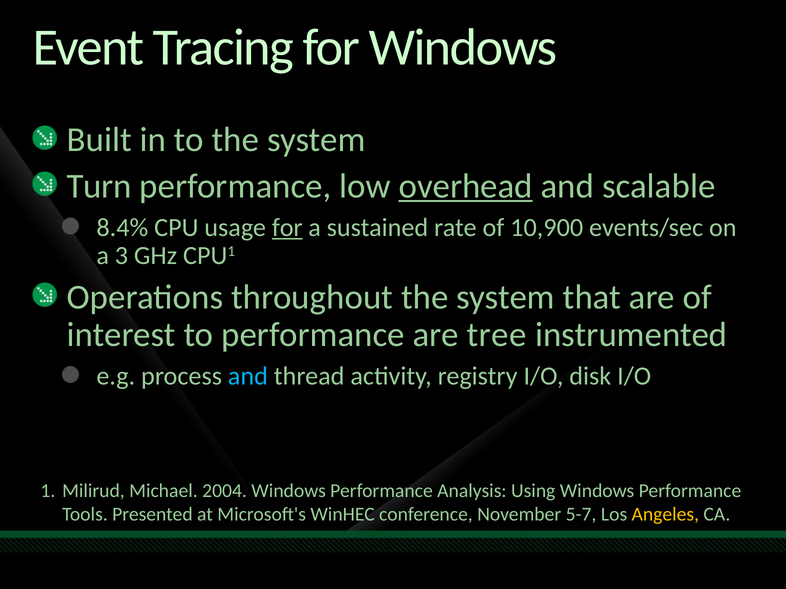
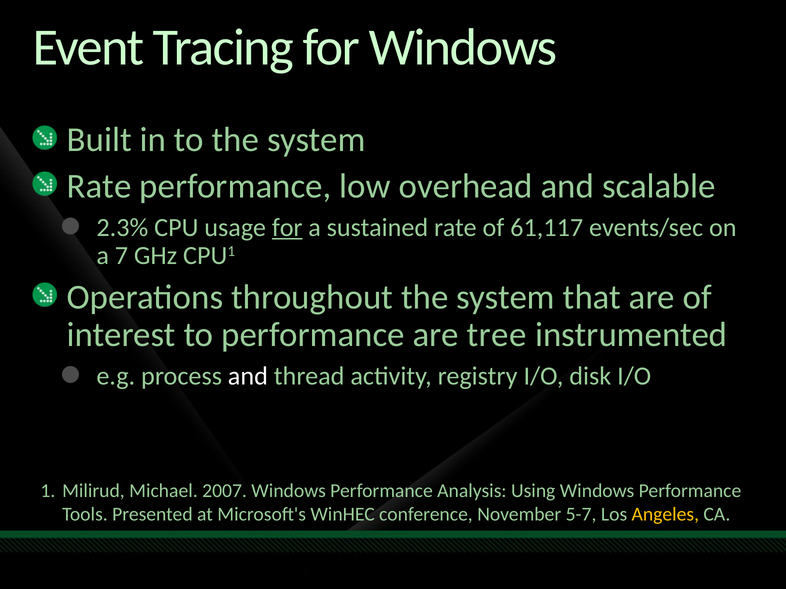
Turn: Turn -> Rate (99, 186)
overhead underline: present -> none (466, 186)
8.4%: 8.4% -> 2.3% (122, 228)
10,900: 10,900 -> 61,117 (547, 228)
3: 3 -> 7 (121, 256)
and colour: light blue -> white (248, 376)
2004: 2004 -> 2007 (225, 491)
